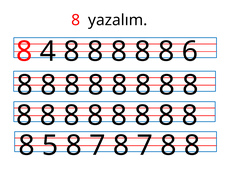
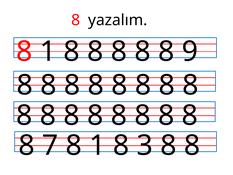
4: 4 -> 1 (48, 51)
6: 6 -> 9 (190, 51)
5: 5 -> 7 (50, 145)
7: 7 -> 1 (97, 145)
7: 7 -> 3 (145, 145)
